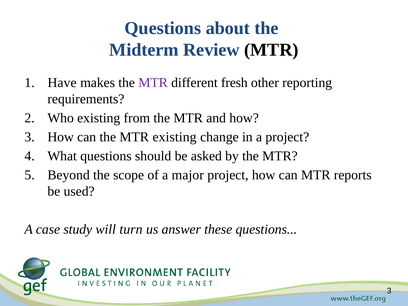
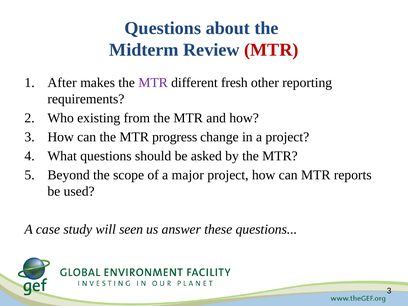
MTR colour: black -> red (271, 50)
Have: Have -> After (62, 83)
MTR existing: existing -> progress (175, 137)
turn: turn -> seen (131, 229)
